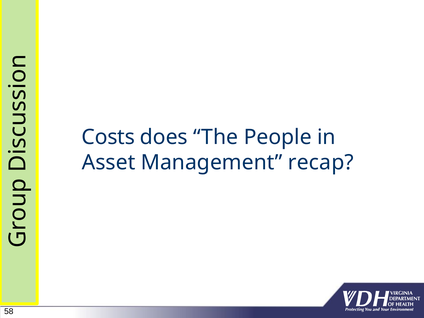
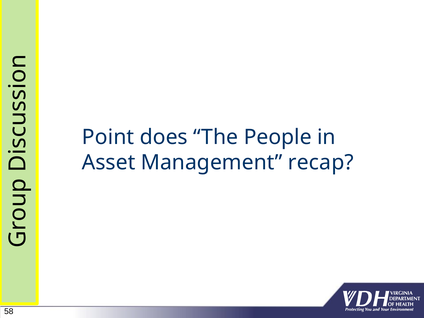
Costs: Costs -> Point (108, 137)
